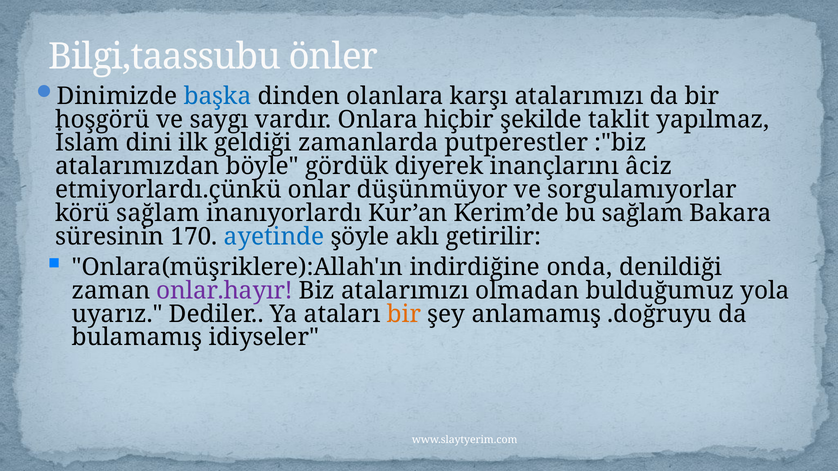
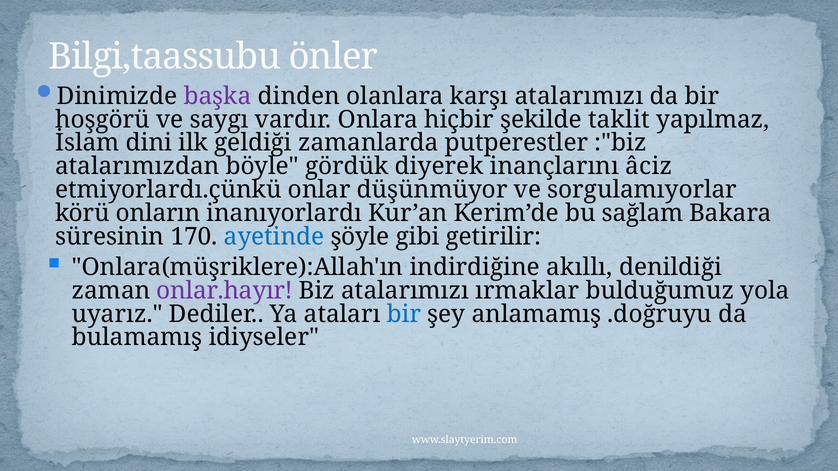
başka colour: blue -> purple (218, 96)
körü sağlam: sağlam -> onların (158, 213)
aklı: aklı -> gibi (418, 237)
onda: onda -> akıllı (579, 267)
olmadan: olmadan -> ırmaklar (527, 291)
bir colour: orange -> blue (404, 314)
